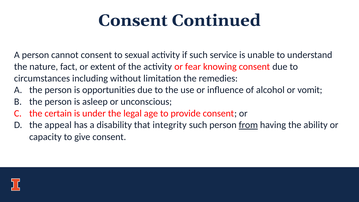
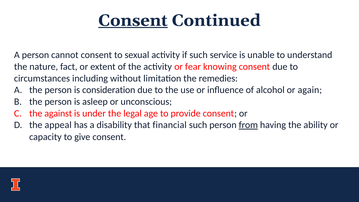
Consent underline: none -> present (133, 20)
opportunities: opportunities -> consideration (109, 90)
vomit: vomit -> again (310, 90)
certain: certain -> against (58, 113)
integrity: integrity -> financial (170, 125)
